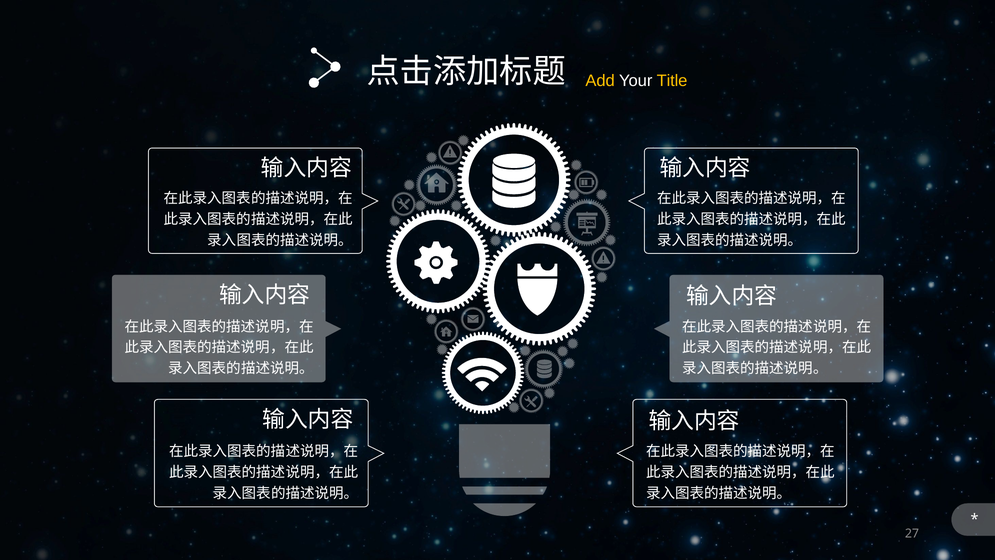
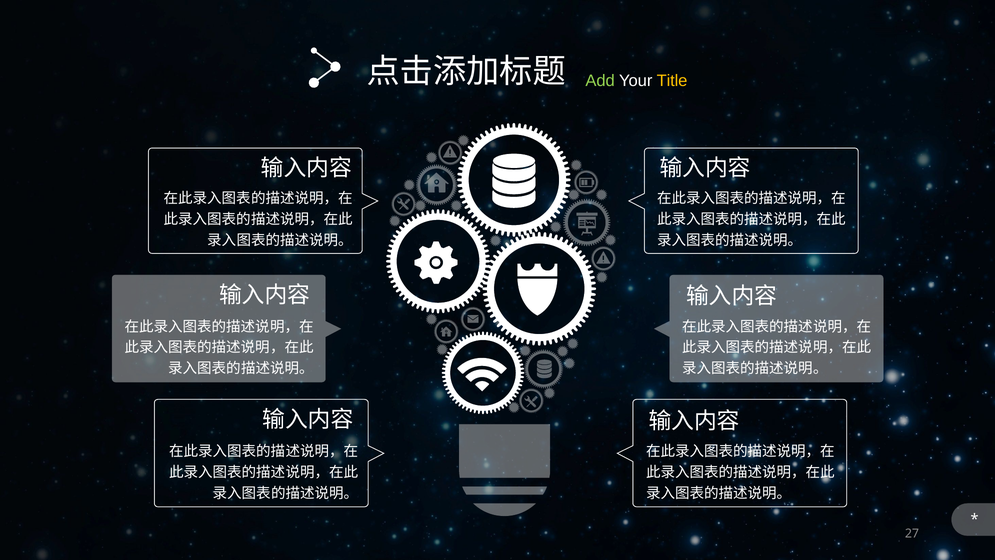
Add colour: yellow -> light green (600, 81)
